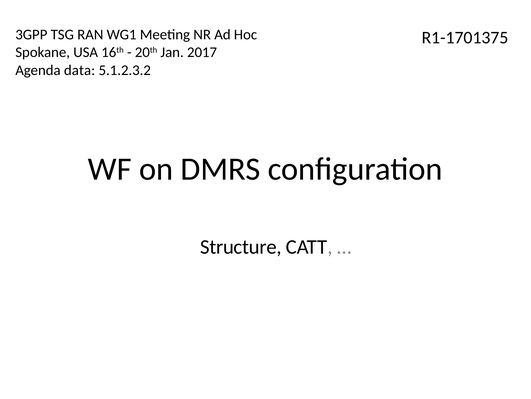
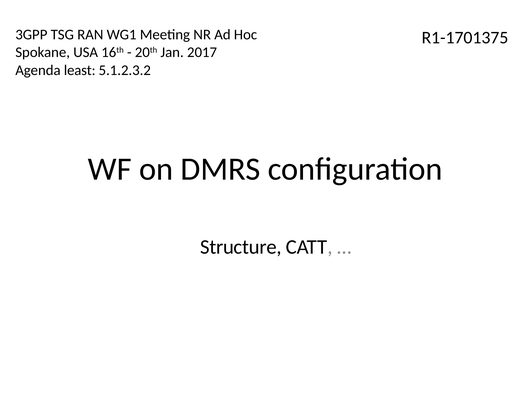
data: data -> least (80, 70)
